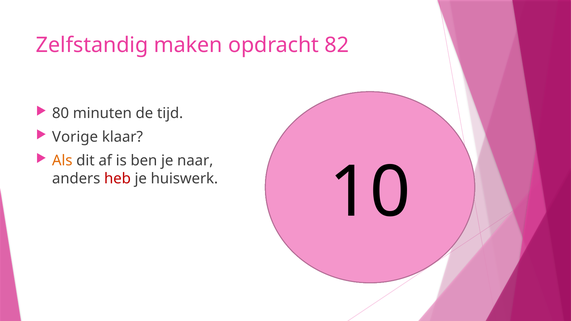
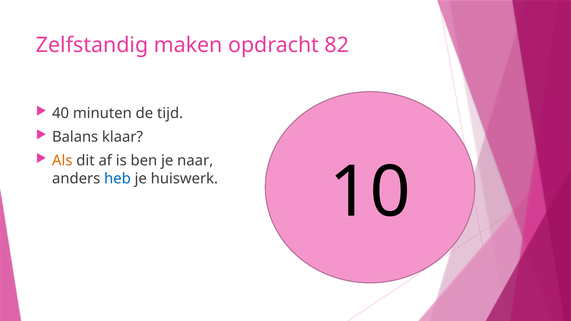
80: 80 -> 40 (61, 113)
Vorige: Vorige -> Balans (75, 137)
heb colour: red -> blue (117, 179)
